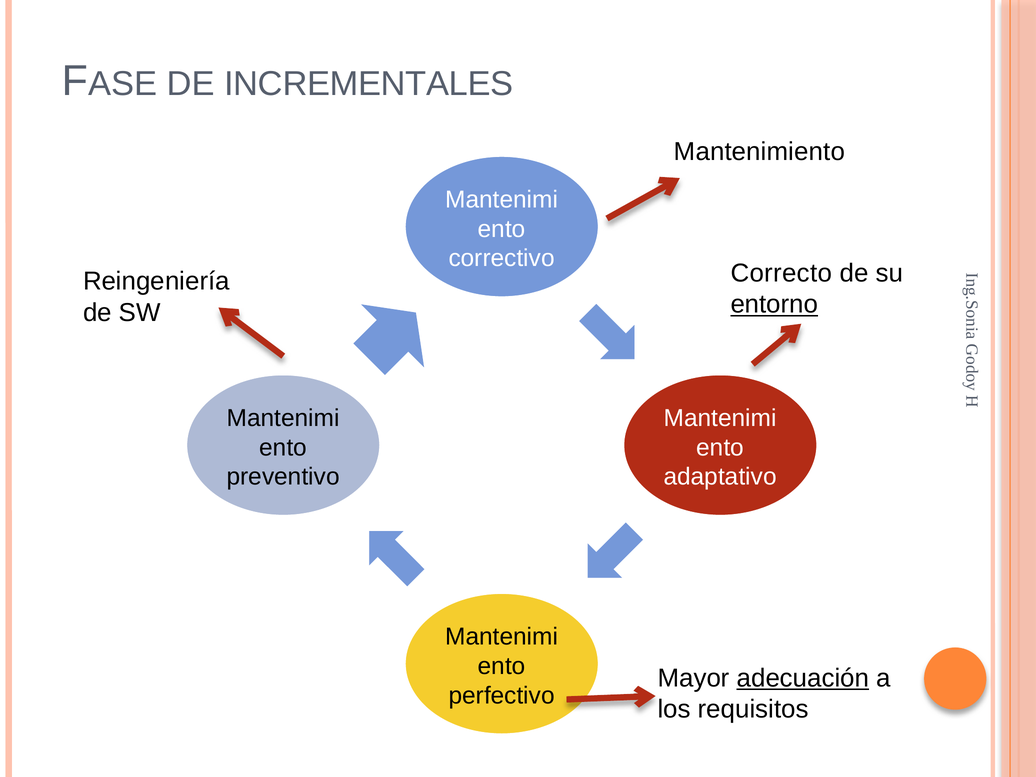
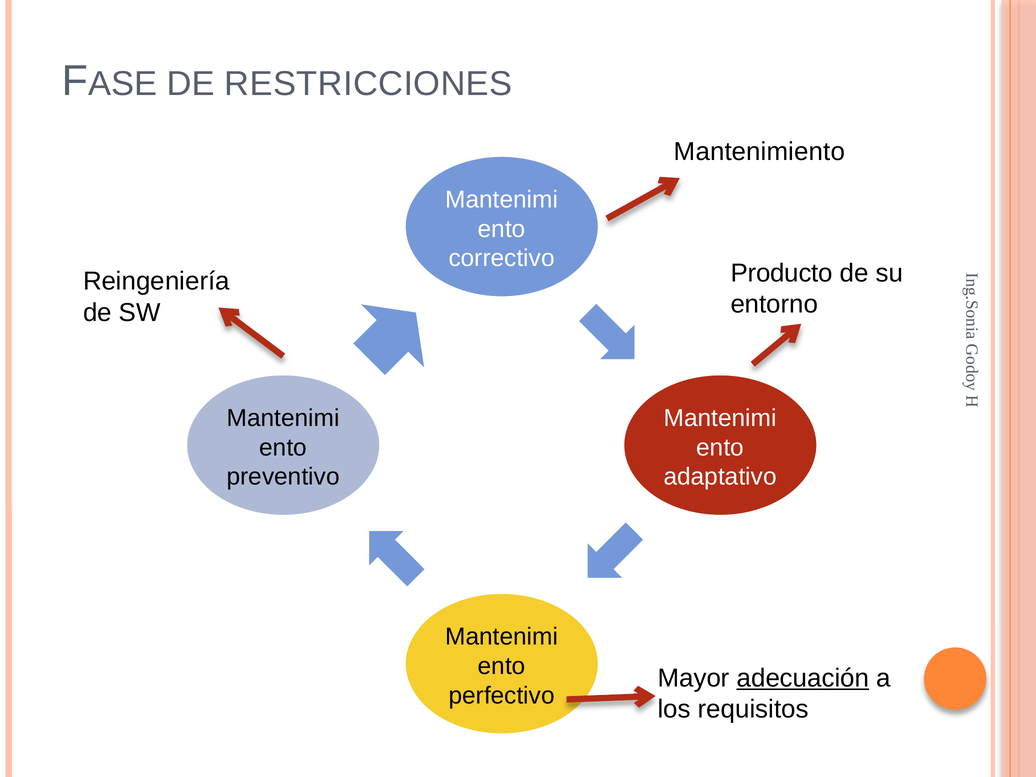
INCREMENTALES: INCREMENTALES -> RESTRICCIONES (368, 84)
Correcto: Correcto -> Producto (782, 273)
entorno underline: present -> none (774, 304)
